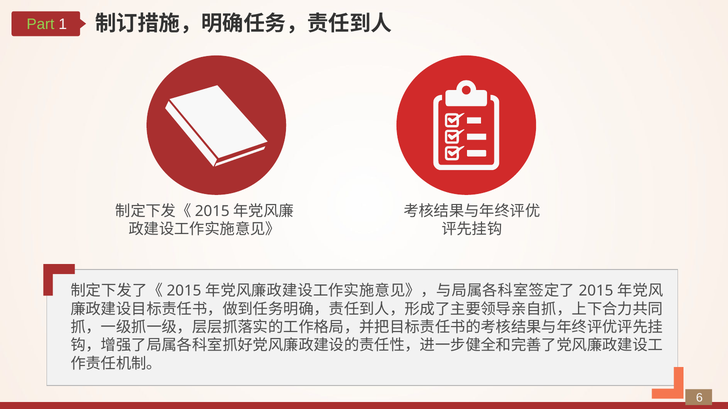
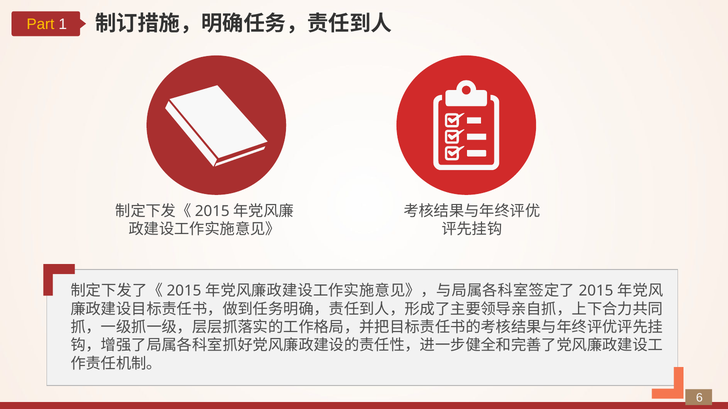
Part colour: light green -> yellow (40, 24)
